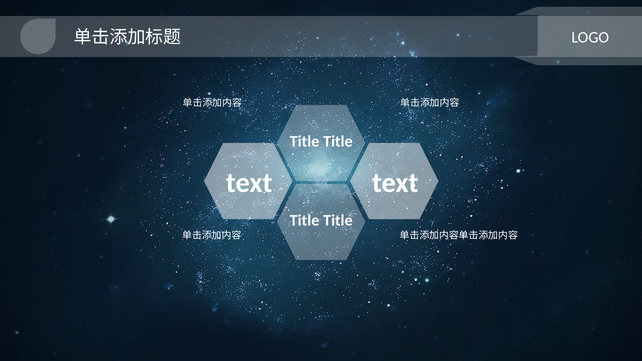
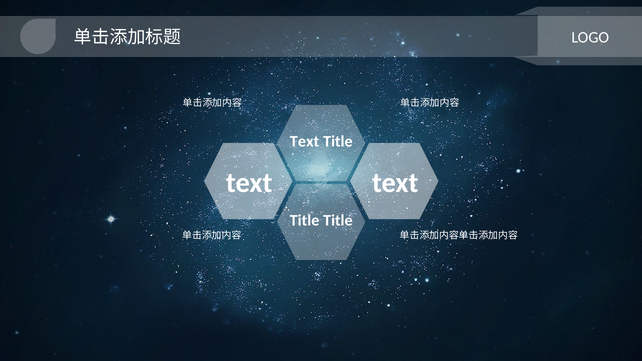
Title: Title -> Text (305, 142)
